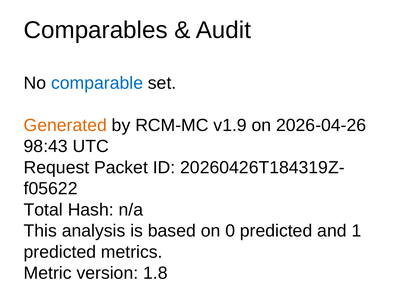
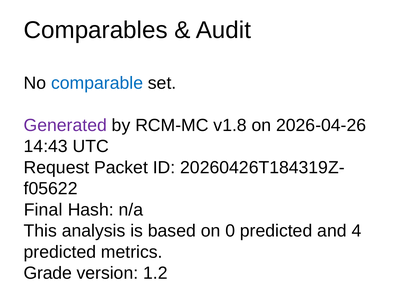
Generated colour: orange -> purple (65, 125)
v1.9: v1.9 -> v1.8 (230, 125)
98:43: 98:43 -> 14:43 (46, 146)
Total: Total -> Final (43, 210)
1: 1 -> 4 (356, 231)
Metric: Metric -> Grade (48, 273)
1.8: 1.8 -> 1.2 (155, 273)
